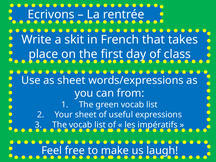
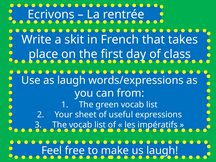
as sheet: sheet -> laugh (71, 80)
